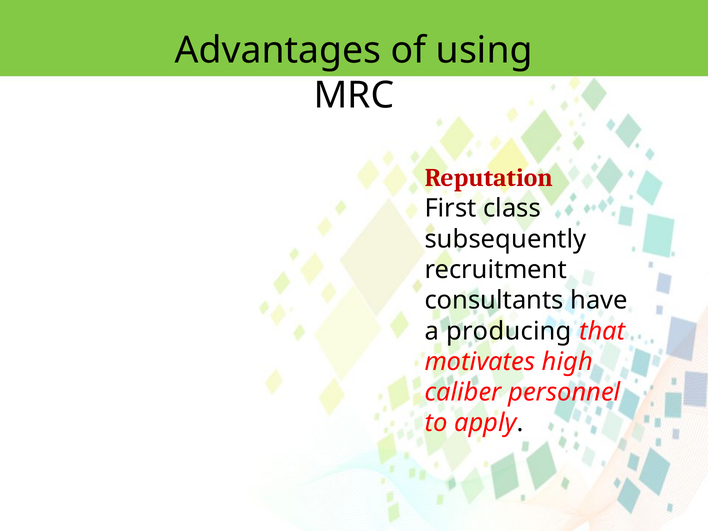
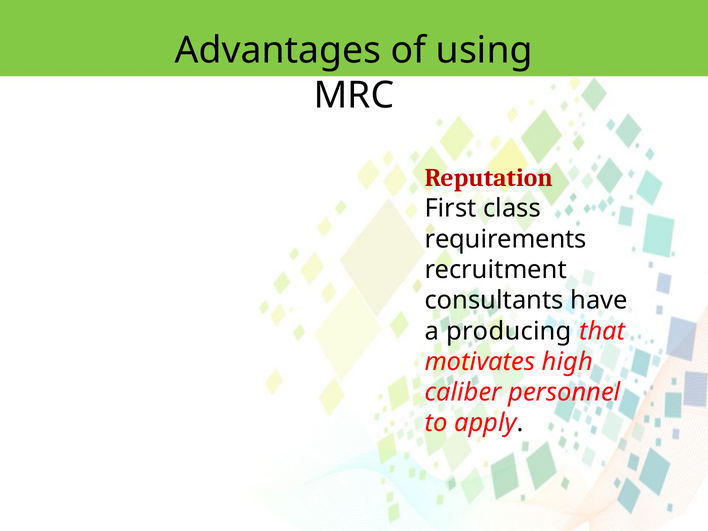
subsequently: subsequently -> requirements (506, 239)
